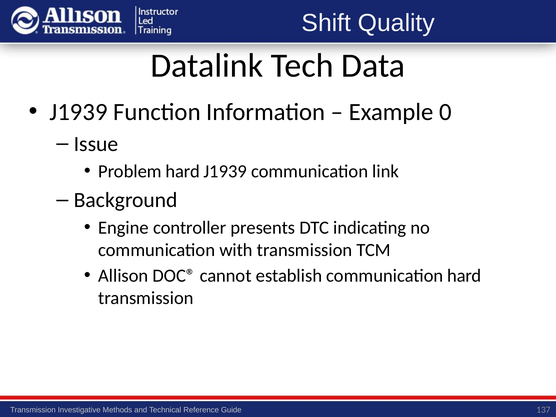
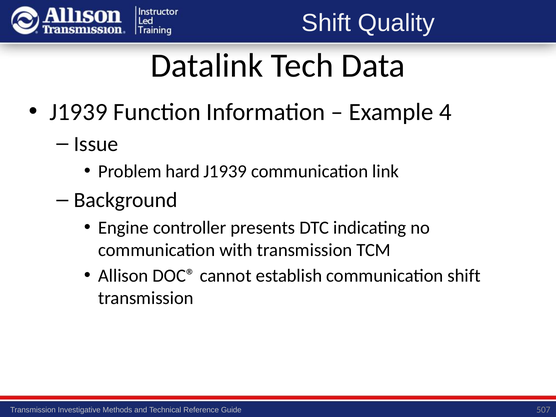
0: 0 -> 4 (445, 112)
communication hard: hard -> shift (464, 276)
137: 137 -> 507 (543, 410)
